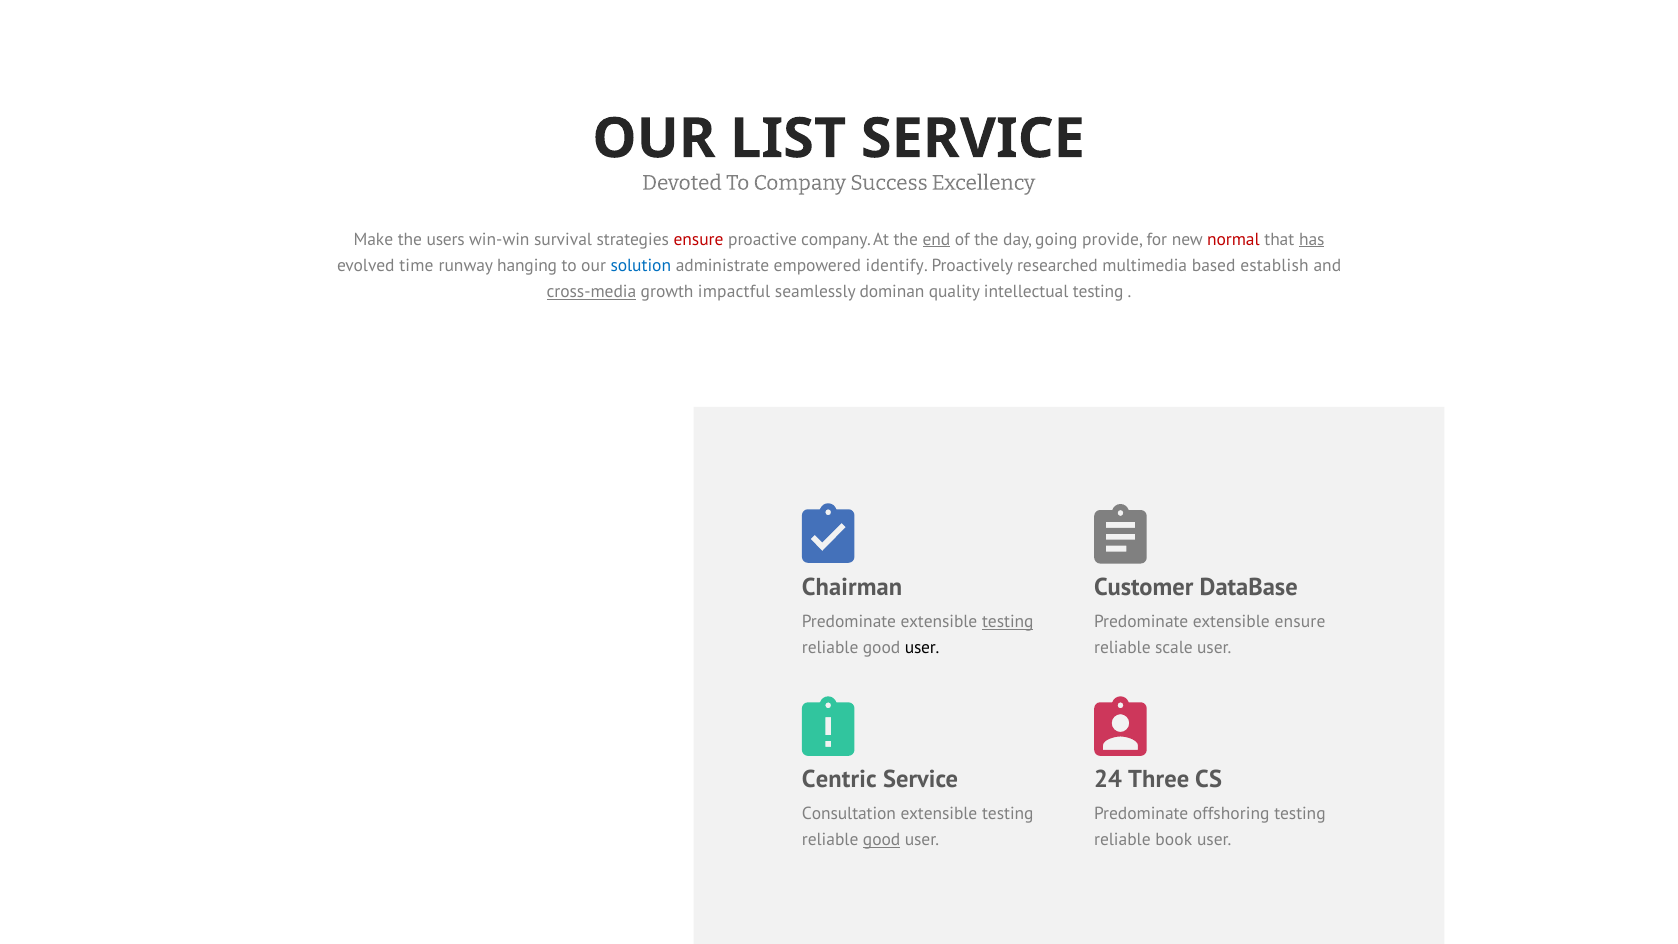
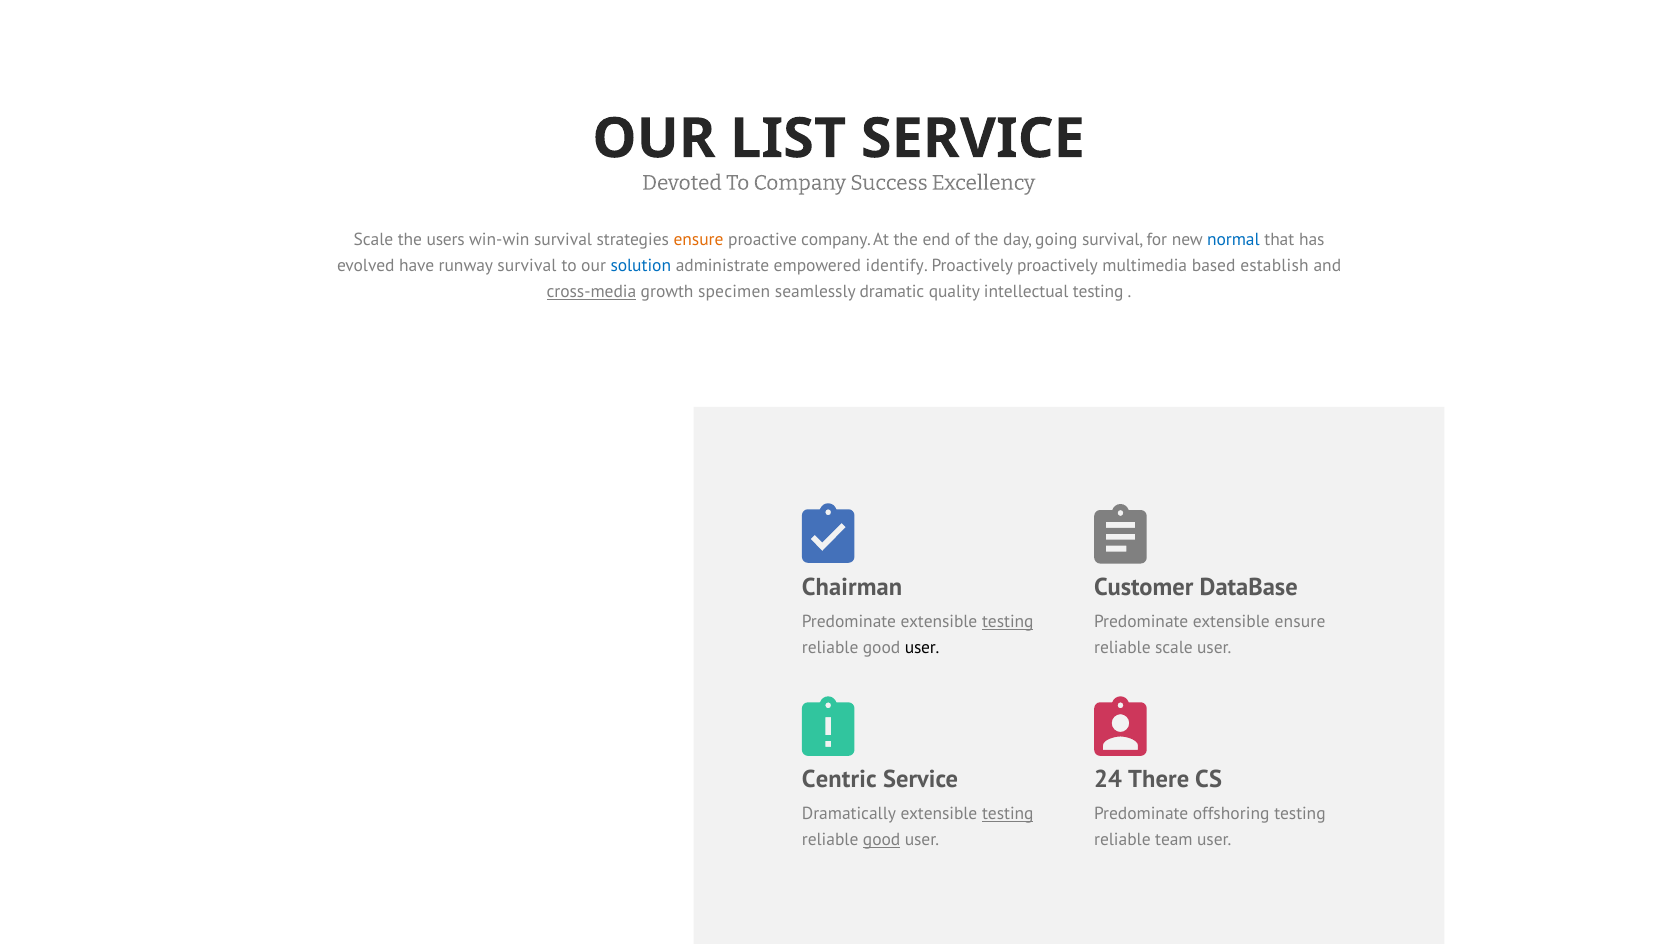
Make: Make -> Scale (373, 239)
ensure colour: red -> orange (699, 239)
end underline: present -> none (936, 239)
going provide: provide -> survival (1113, 239)
normal colour: red -> blue (1233, 239)
has underline: present -> none (1312, 239)
time: time -> have (417, 265)
runway hanging: hanging -> survival (527, 265)
Proactively researched: researched -> proactively (1057, 265)
impactful: impactful -> specimen (734, 292)
dominan: dominan -> dramatic (892, 292)
Three: Three -> There (1159, 779)
Consultation: Consultation -> Dramatically (849, 813)
testing underline: none -> present (1008, 813)
book: book -> team (1174, 840)
